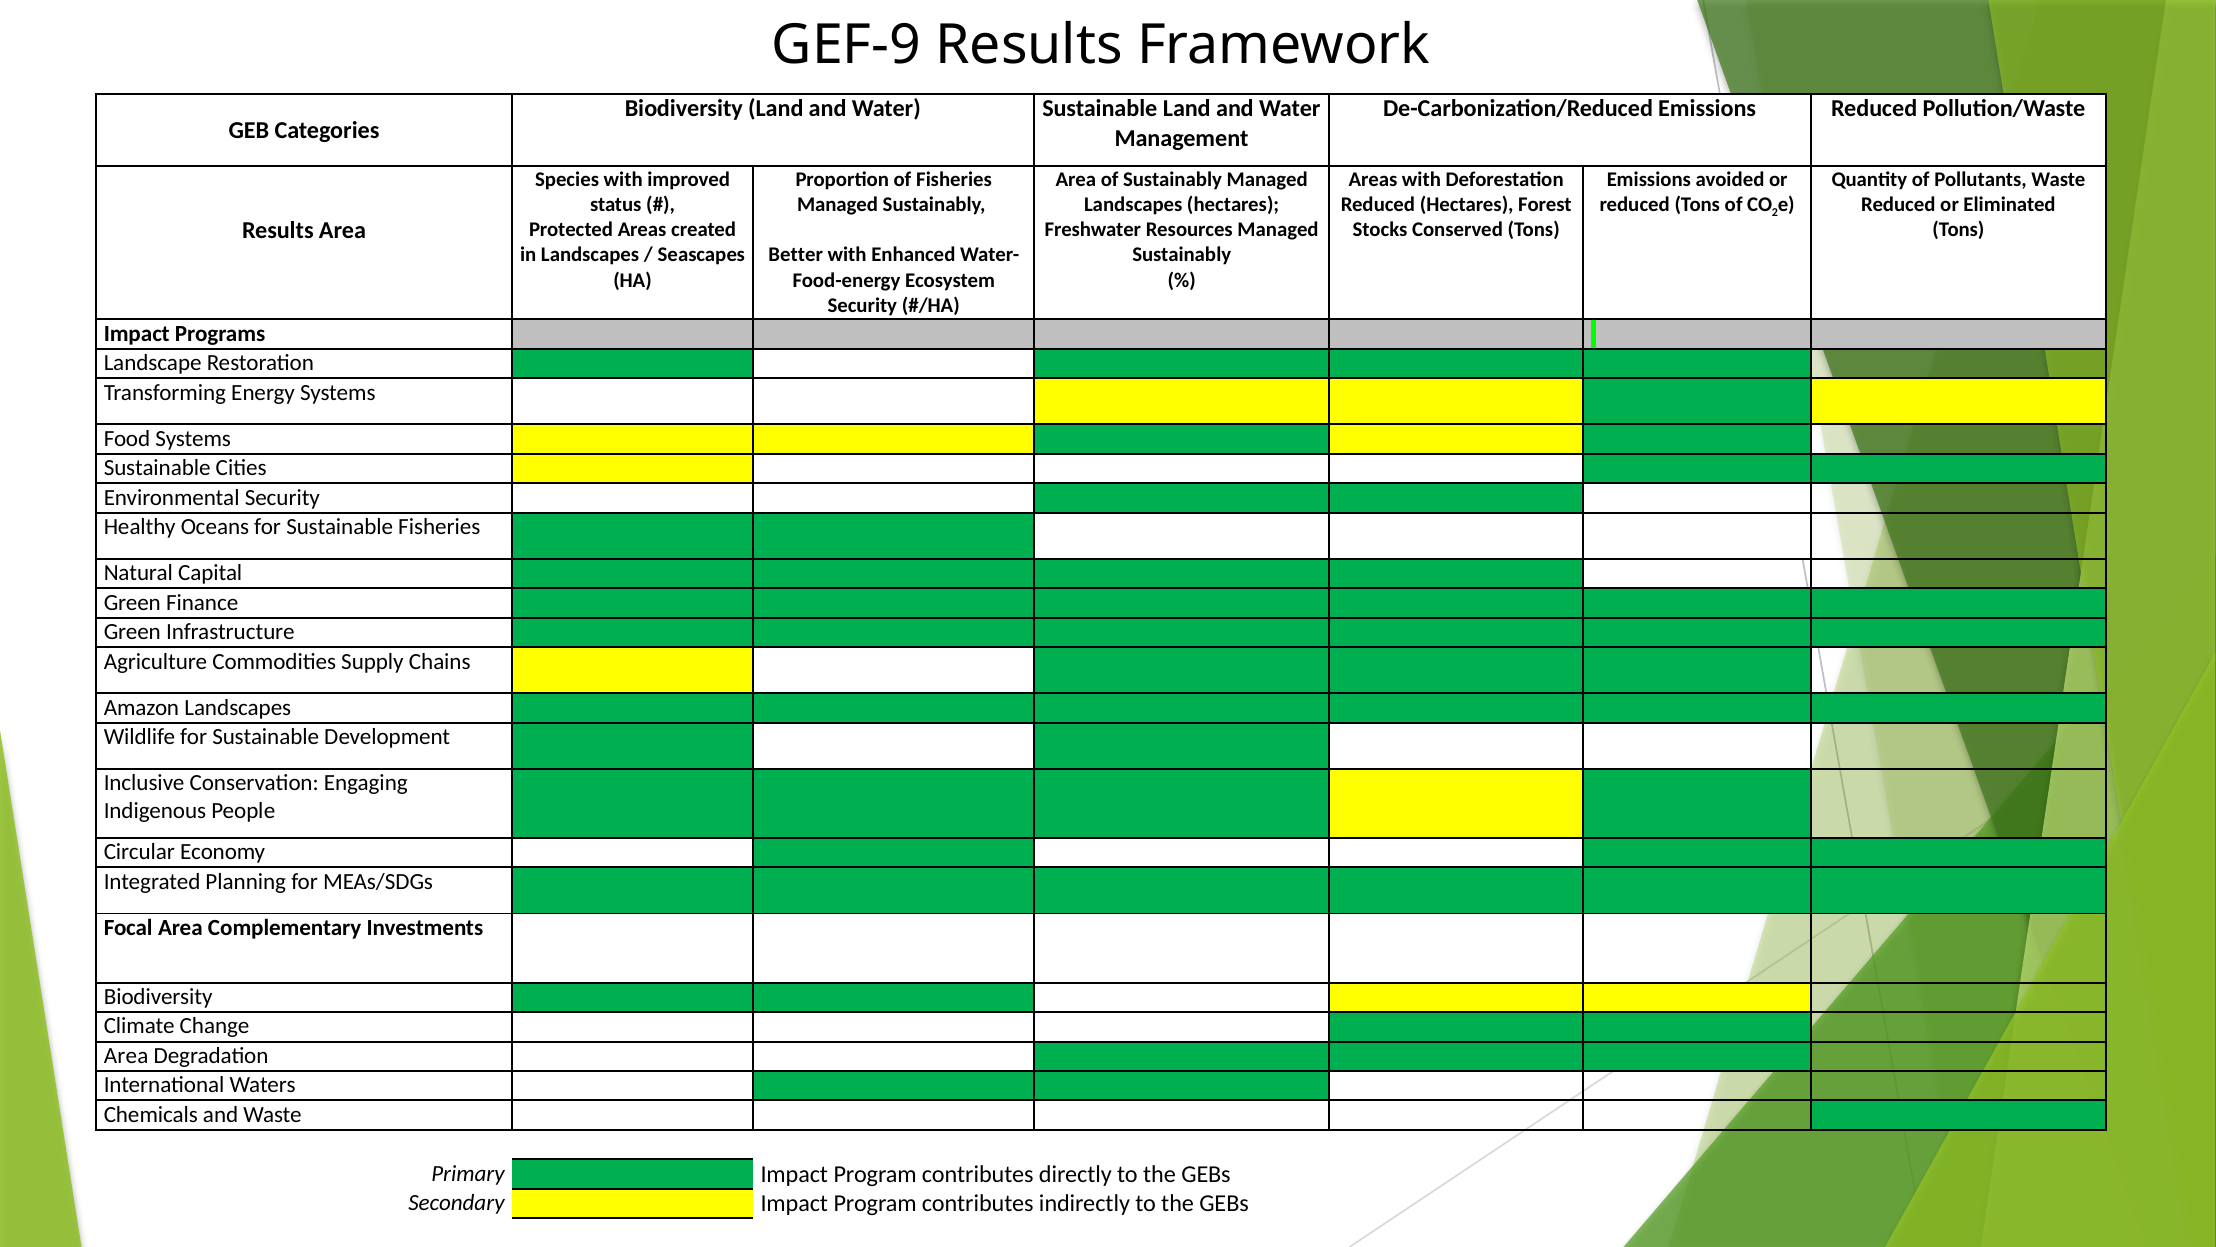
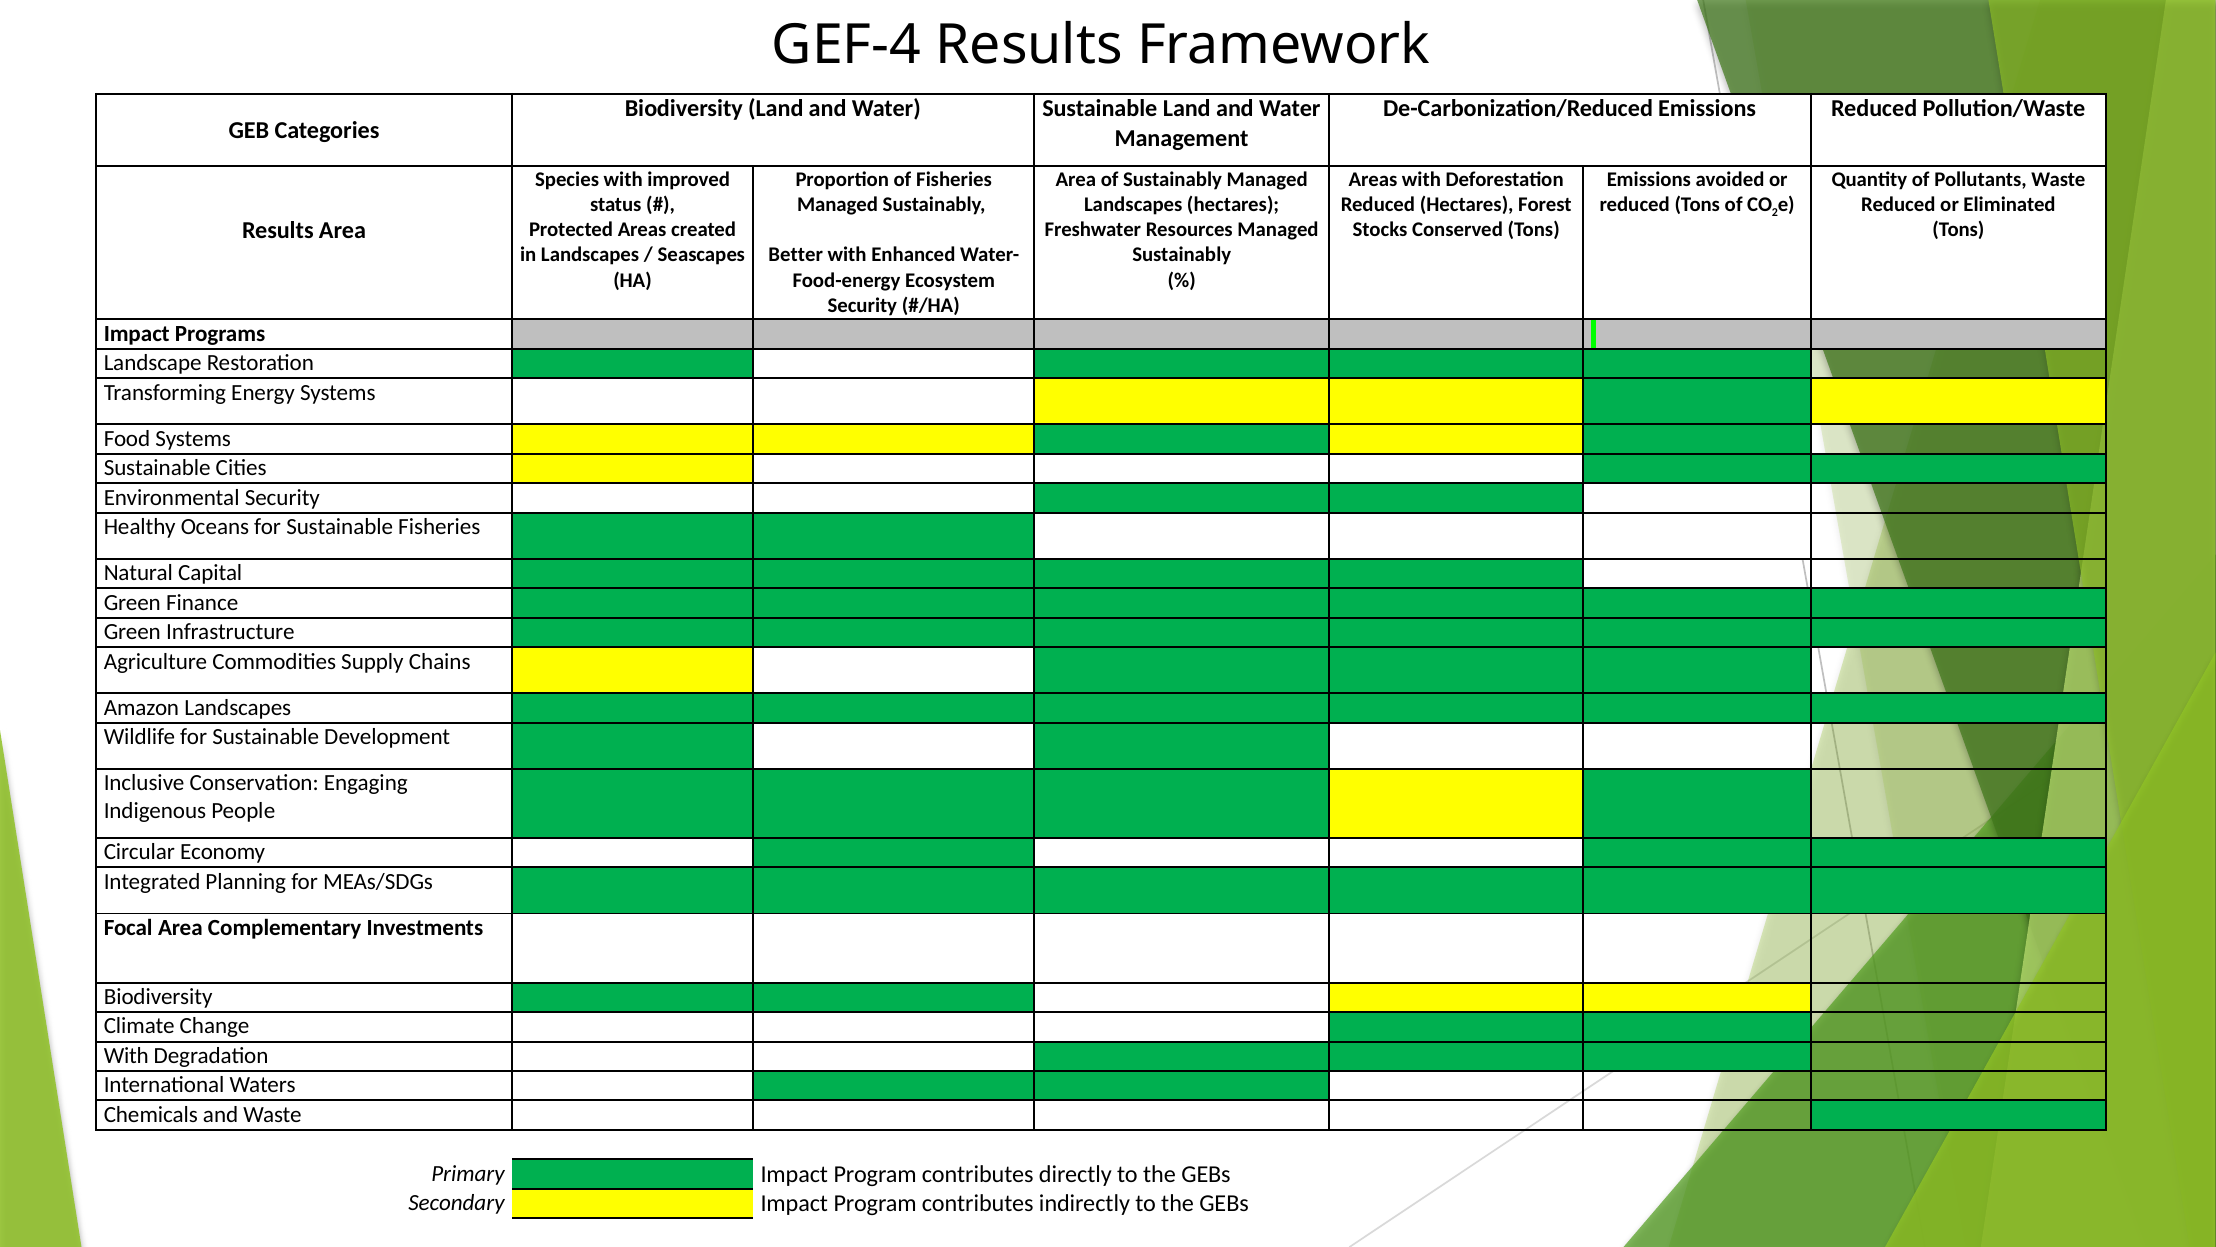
GEF-9: GEF-9 -> GEF-4 (847, 45)
Area: Area -> With (126, 1055)
